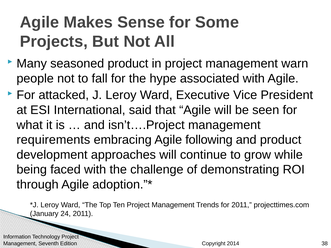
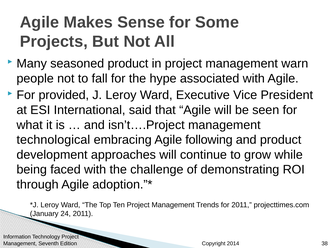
attacked: attacked -> provided (64, 95)
requirements: requirements -> technological (53, 140)
